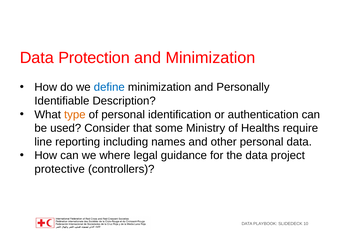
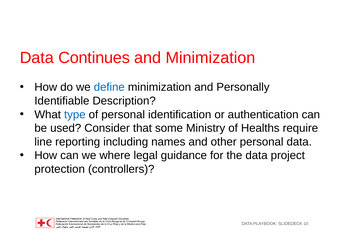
Protection: Protection -> Continues (94, 58)
type colour: orange -> blue (75, 115)
protective: protective -> protection (60, 169)
